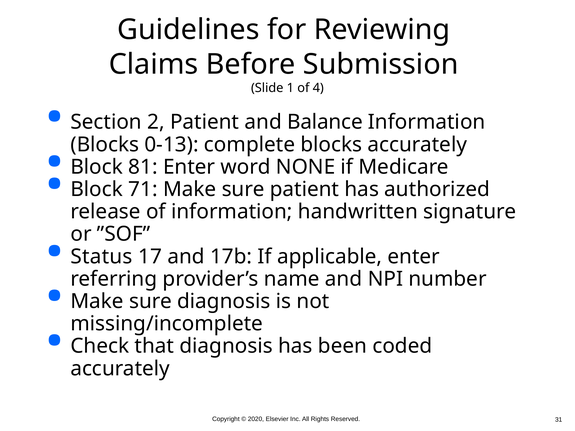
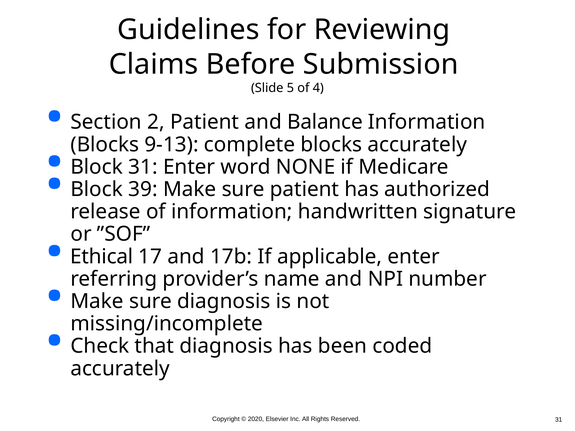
1: 1 -> 5 (290, 88)
0-13: 0-13 -> 9-13 (172, 145)
Block 81: 81 -> 31 (143, 167)
71: 71 -> 39 (143, 189)
Status: Status -> Ethical (102, 257)
